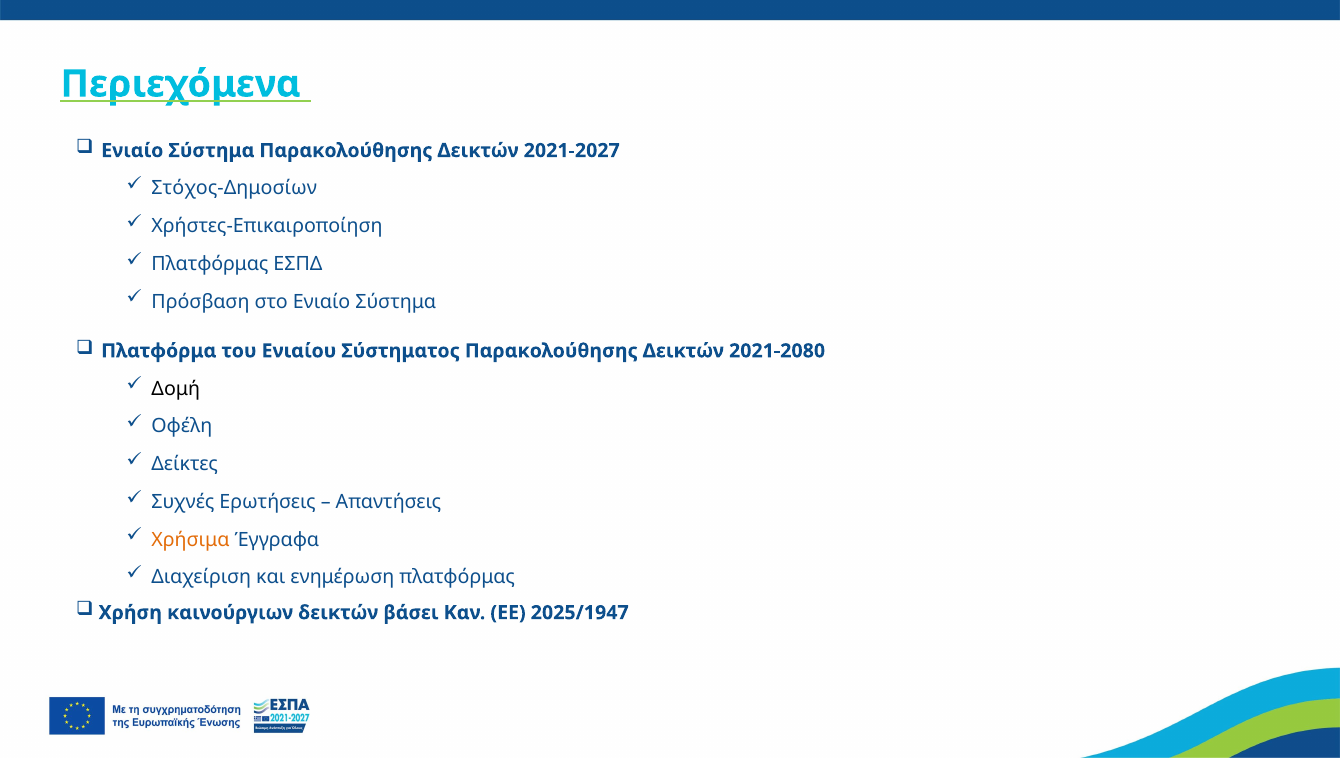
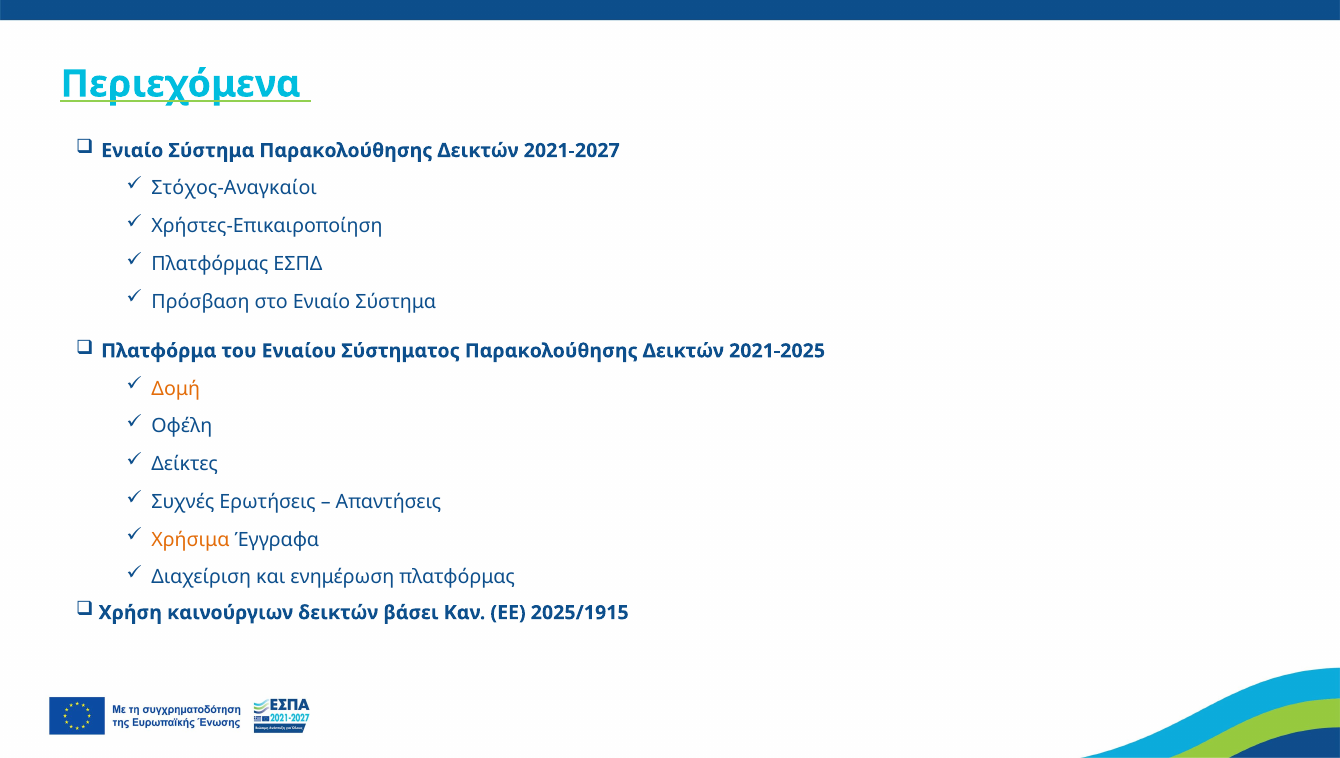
Στόχος-Δημοσίων: Στόχος-Δημοσίων -> Στόχος-Αναγκαίοι (234, 188)
2021-2080: 2021-2080 -> 2021-2025 (777, 351)
Δομή colour: black -> orange (176, 389)
2025/1947: 2025/1947 -> 2025/1915 (580, 613)
